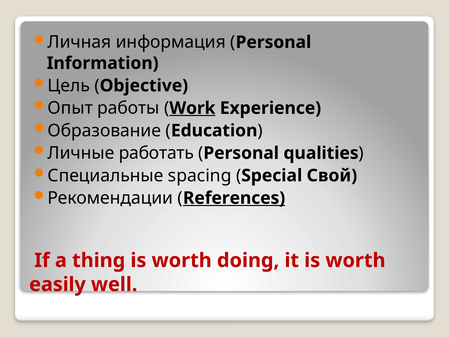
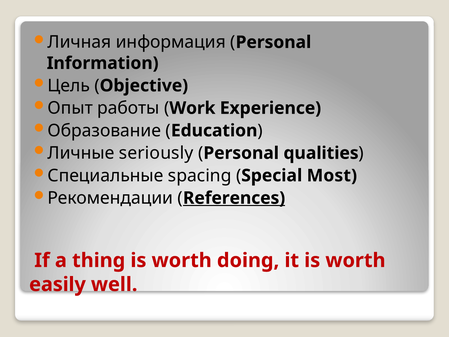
Work underline: present -> none (192, 108)
работать: работать -> seriously (156, 153)
Свой: Свой -> Most (332, 175)
